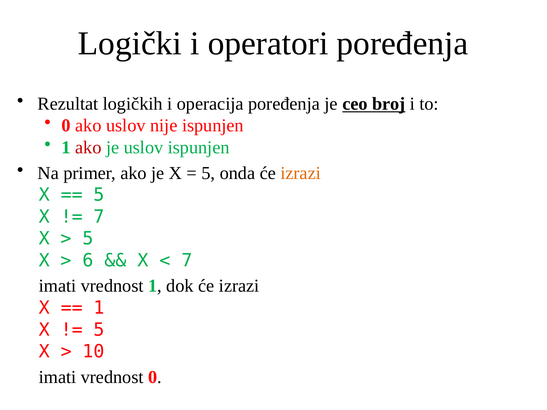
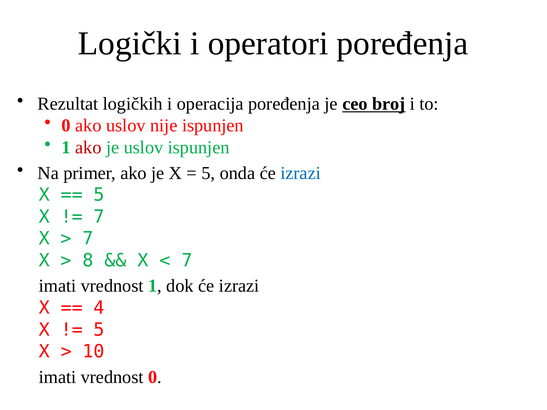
izrazi colour: orange -> blue (301, 173)
5: 5 -> 7 (88, 239)
6: 6 -> 8 (88, 261)
1: 1 -> 4 (99, 308)
